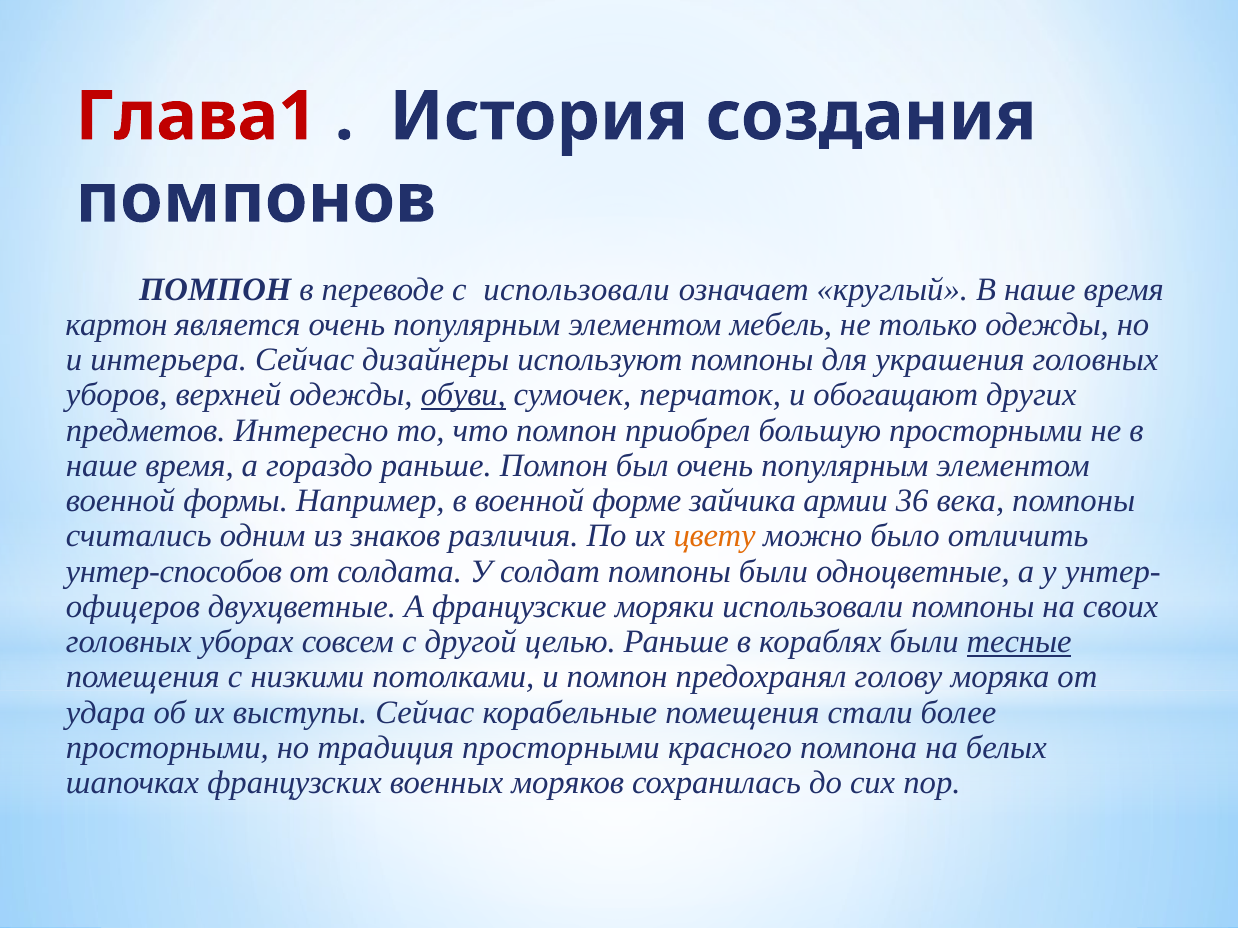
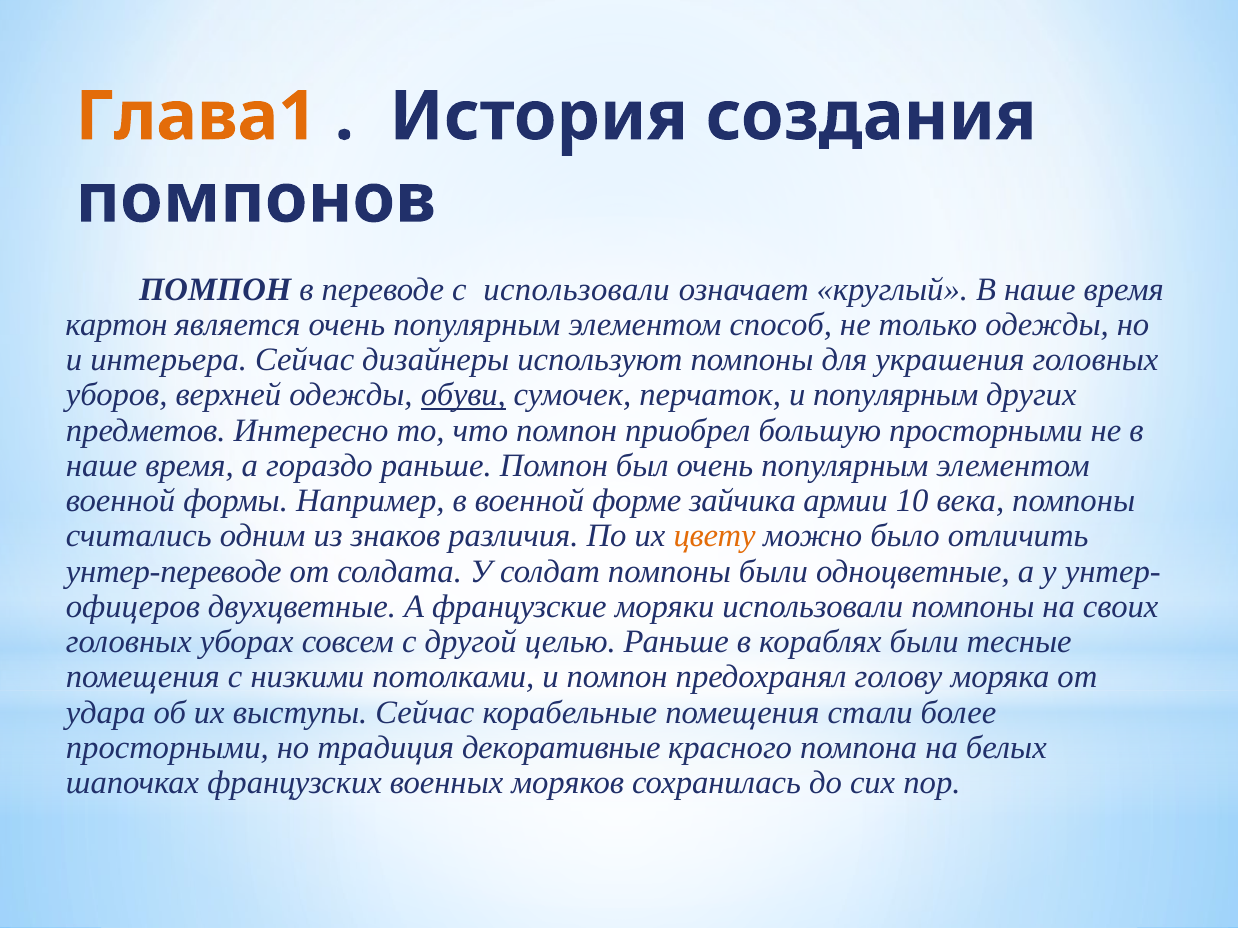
Глава1 colour: red -> orange (196, 117)
мебель: мебель -> способ (781, 325)
и обогащают: обогащают -> популярным (896, 395)
36: 36 -> 10 (912, 501)
унтер-способов: унтер-способов -> унтер-переводе (174, 572)
тесные underline: present -> none (1019, 642)
традиция просторными: просторными -> декоративные (561, 748)
